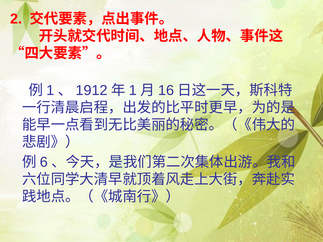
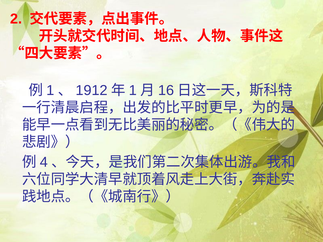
6: 6 -> 4 (44, 162)
